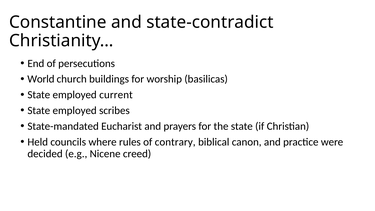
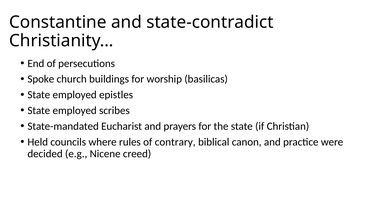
World: World -> Spoke (41, 79)
current: current -> epistles (116, 95)
